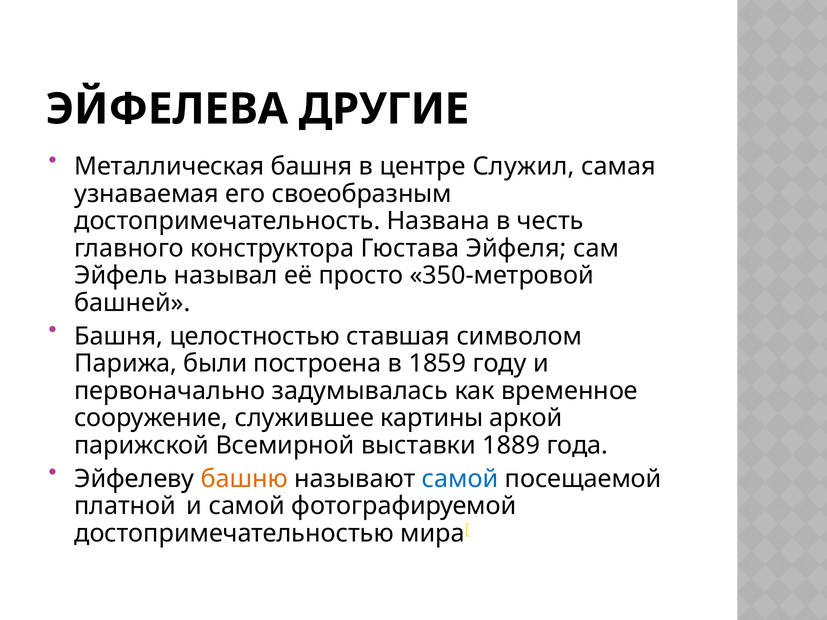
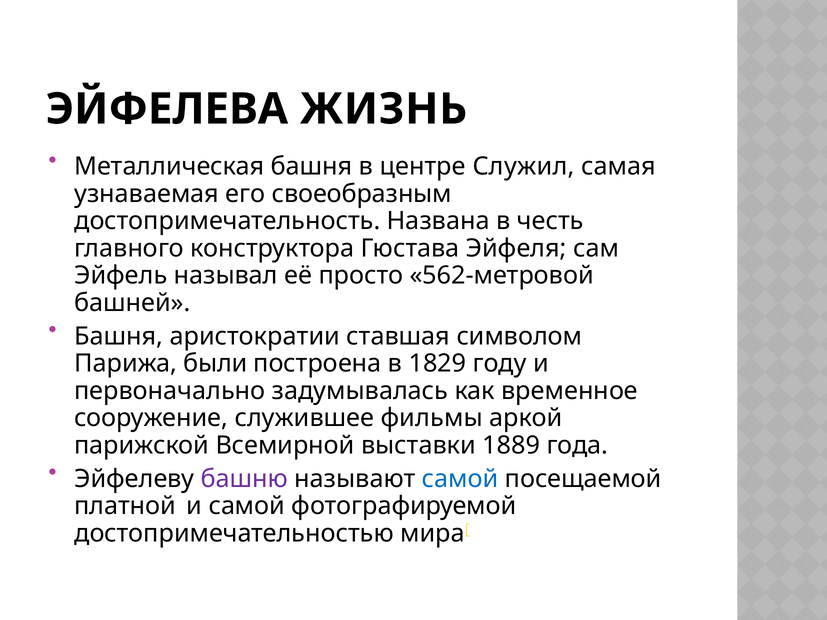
ДРУГИЕ: ДРУГИЕ -> ЖИЗНЬ (383, 109)
350-метровой: 350-метровой -> 562-метровой (502, 276)
целостностью: целостностью -> аристократии (255, 336)
1859: 1859 -> 1829 (438, 364)
картины: картины -> фильмы (432, 418)
башню colour: orange -> purple (244, 479)
